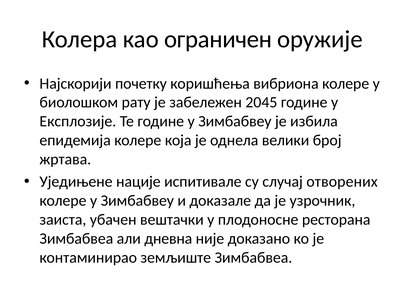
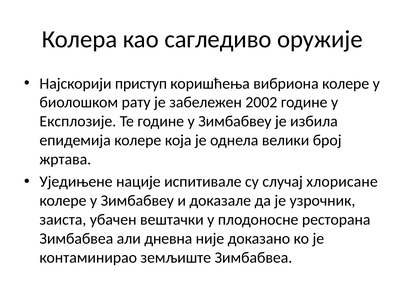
ограничен: ограничен -> сагледиво (218, 39)
почетку: почетку -> приступ (141, 83)
2045: 2045 -> 2002 (261, 102)
отворених: отворених -> хлорисане (342, 182)
